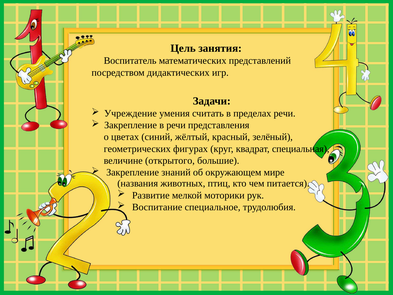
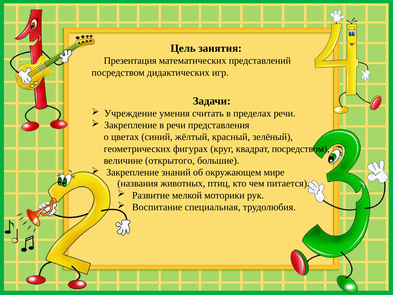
Воспитатель: Воспитатель -> Презентация (130, 61)
квадрат специальная: специальная -> посредством (301, 149)
специальное: специальное -> специальная (213, 207)
